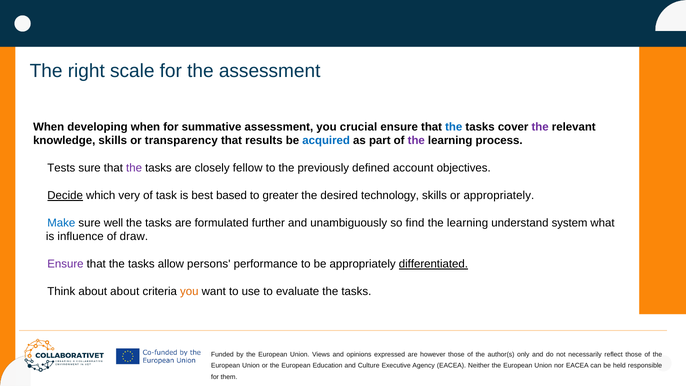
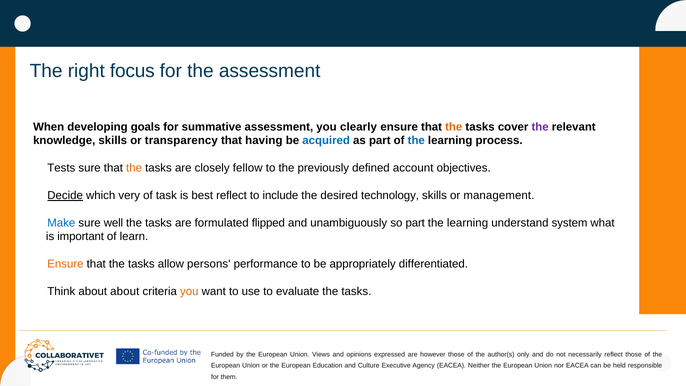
scale: scale -> focus (132, 71)
developing when: when -> goals (146, 127)
crucial: crucial -> clearly (358, 127)
the colour: blue -> orange (454, 127)
results: results -> having (264, 141)
the colour: purple -> blue (416, 141)
the colour: purple -> orange (134, 168)
best based: based -> reflect (232, 195)
greater: greater -> include (280, 195)
or appropriately: appropriately -> management (499, 195)
further: further -> flipped (268, 223)
so find: find -> part (415, 223)
influence: influence -> important (81, 237)
draw: draw -> learn (134, 237)
Ensure colour: purple -> orange (65, 264)
differentiated underline: present -> none (433, 264)
